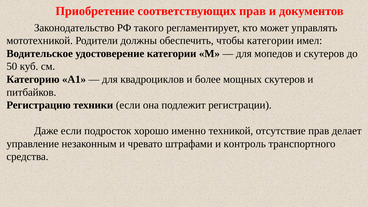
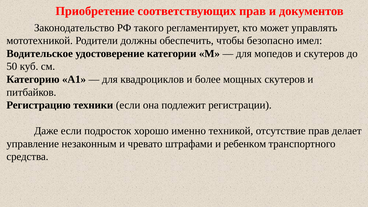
чтобы категории: категории -> безопасно (270, 41)
контроль: контроль -> ребенком (245, 144)
